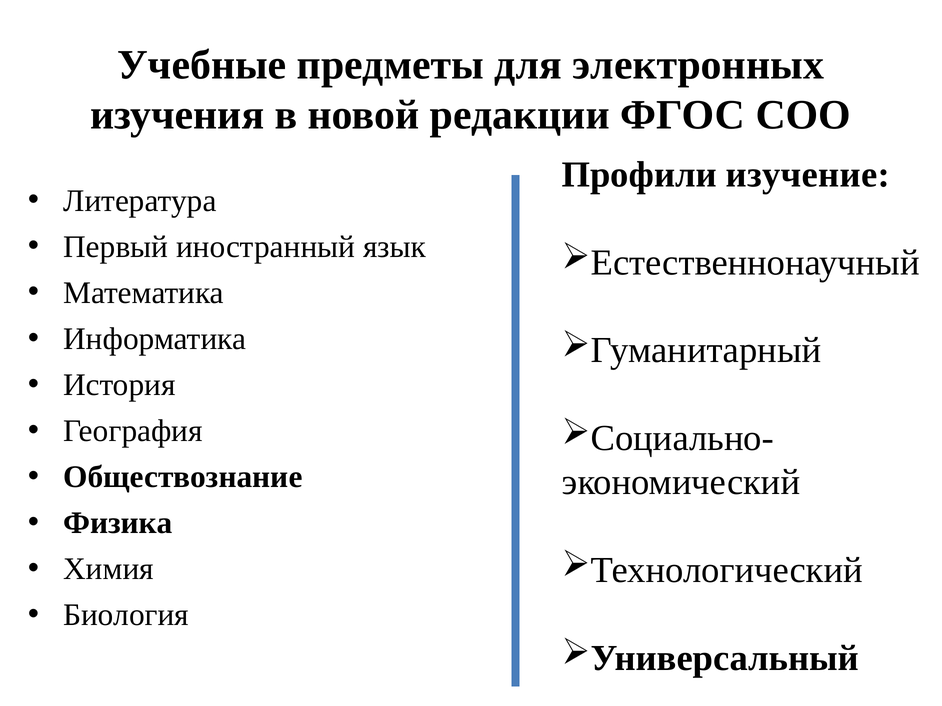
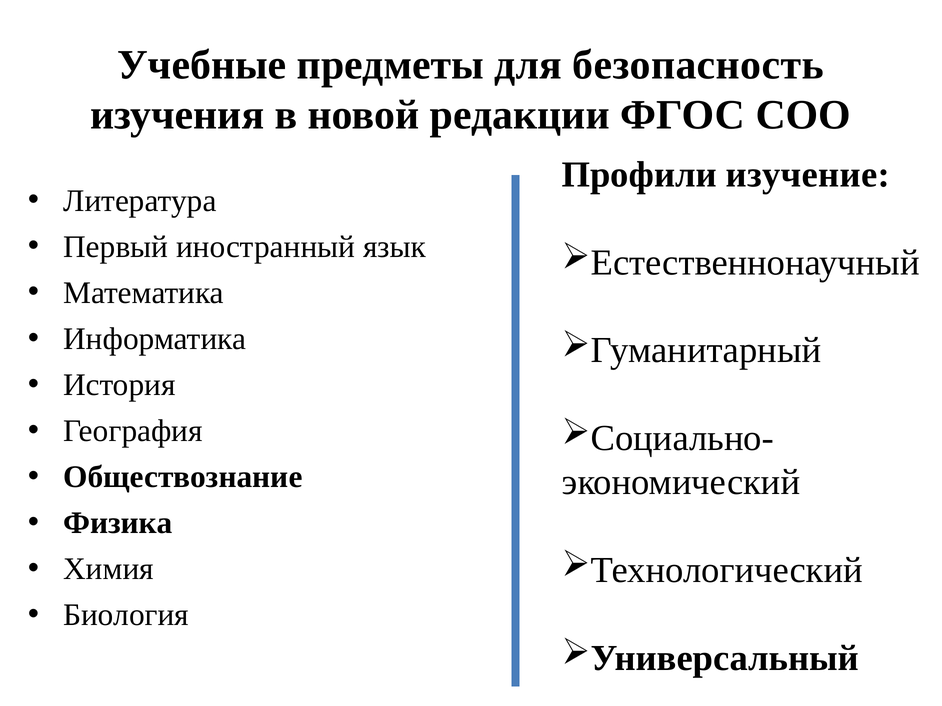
электронных: электронных -> безопасность (698, 65)
